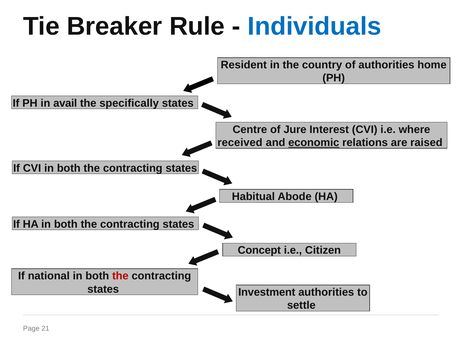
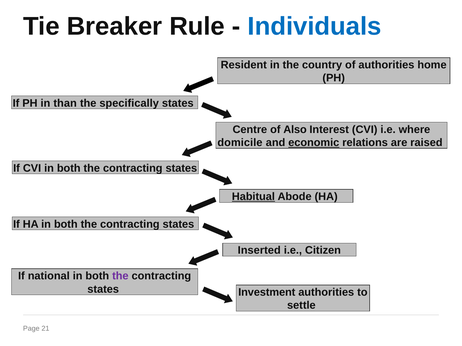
avail: avail -> than (65, 103)
Jure: Jure -> Also (295, 130)
received: received -> domicile (240, 143)
Habitual underline: none -> present (253, 197)
Concept: Concept -> Inserted (259, 251)
the colour: red -> purple (120, 276)
